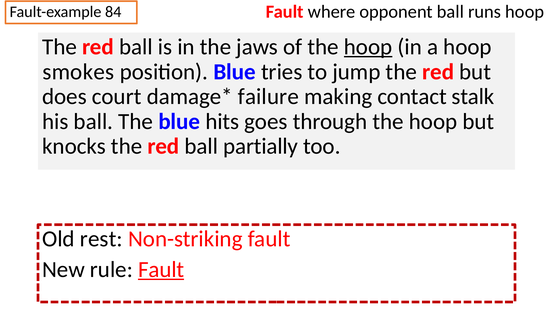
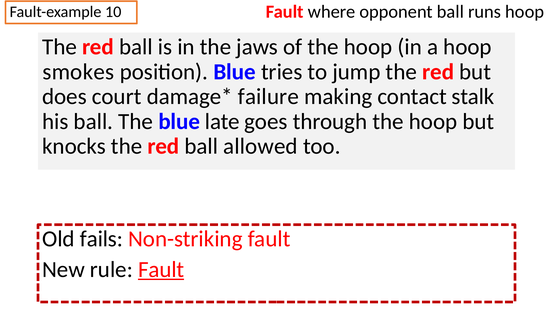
84: 84 -> 10 (113, 12)
hoop underline: present -> none (368, 47)
hits: hits -> late (222, 122)
partially: partially -> allowed (261, 146)
rest: rest -> fails (101, 239)
